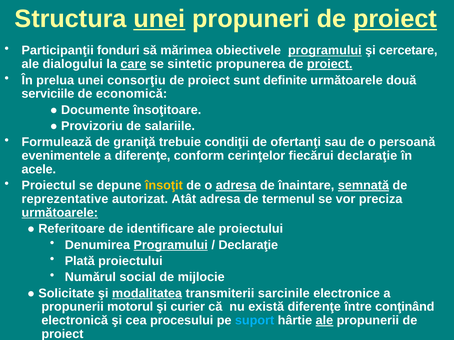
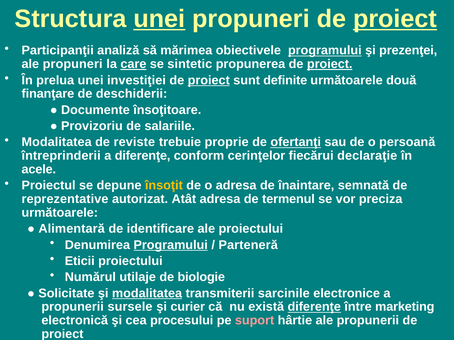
fonduri: fonduri -> analiză (118, 51)
cercetare: cercetare -> prezenţei (408, 51)
ale dialogului: dialogului -> propuneri (73, 64)
consorţiu: consorţiu -> investiţiei (136, 80)
proiect underline: none -> present (209, 80)
serviciile: serviciile -> finanţare (48, 94)
economică: economică -> deschiderii (132, 94)
Formulează: Formulează -> Modalitatea (57, 142)
graniţă: graniţă -> reviste (134, 142)
condiţii: condiţii -> proprie (227, 142)
ofertanţi underline: none -> present (296, 142)
evenimentele: evenimentele -> întreprinderii (61, 156)
adresa underline: present -> none (236, 186)
semnată underline: present -> none (363, 186)
următoarele underline: present -> none (60, 213)
Referitoare: Referitoare -> Alimentară (72, 229)
Declaraţie: Declaraţie -> Parteneră (248, 245)
Plată: Plată -> Eticii (80, 261)
social: social -> utilaje (138, 278)
mijlocie: mijlocie -> biologie (201, 278)
motorul: motorul -> sursele (130, 307)
diferenţe underline: none -> present (314, 307)
conţinând: conţinând -> marketing (405, 307)
suport colour: light blue -> pink (255, 321)
ale underline: present -> none (324, 321)
